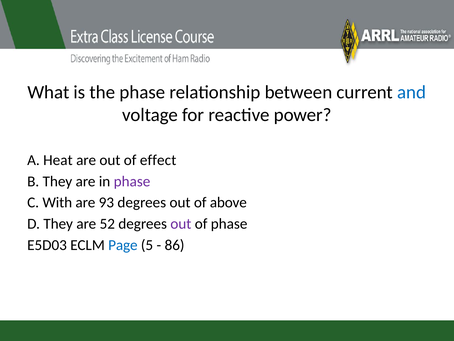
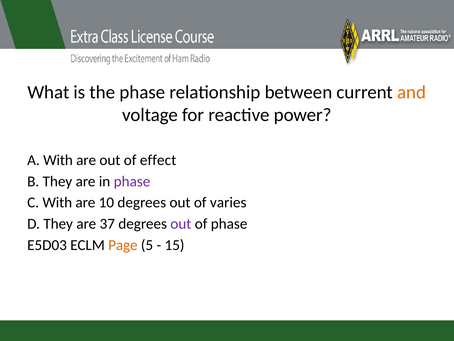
and colour: blue -> orange (412, 92)
A Heat: Heat -> With (58, 160)
93: 93 -> 10 (106, 202)
above: above -> varies (228, 202)
52: 52 -> 37 (107, 223)
Page colour: blue -> orange (123, 245)
86: 86 -> 15 (175, 245)
